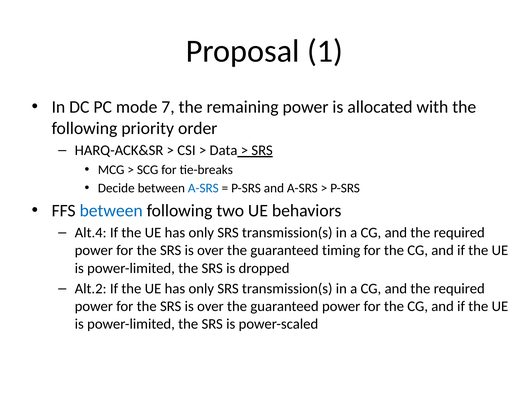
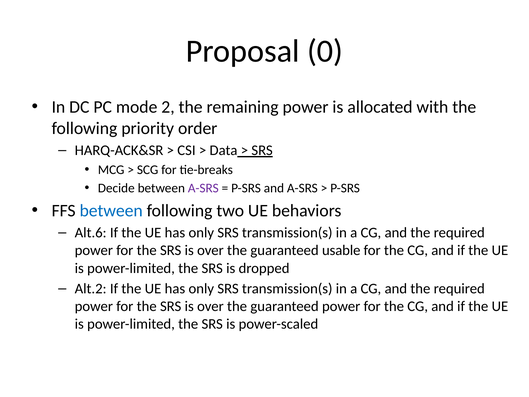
1: 1 -> 0 (325, 51)
7: 7 -> 2 (168, 107)
A-SRS colour: blue -> purple (203, 188)
Alt.4: Alt.4 -> Alt.6 (91, 233)
timing: timing -> usable (341, 250)
